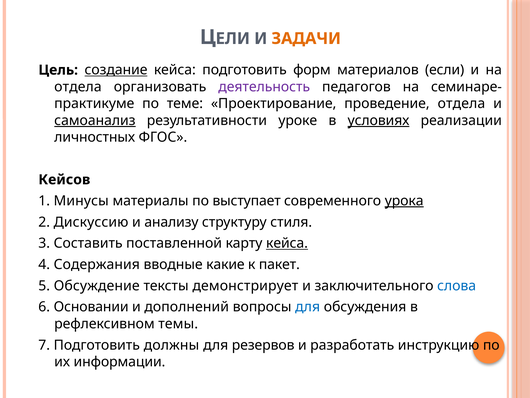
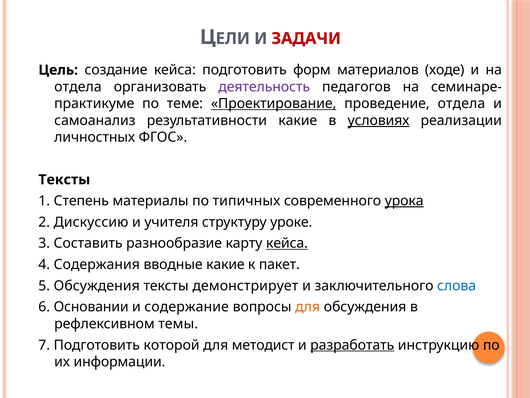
ЗАДАЧИ colour: orange -> red (306, 38)
создание underline: present -> none (116, 70)
если: если -> ходе (445, 70)
Проектирование underline: none -> present (274, 103)
самоанализ underline: present -> none (95, 120)
результативности уроке: уроке -> какие (298, 120)
Кейсов: Кейсов -> Тексты (64, 179)
Минусы: Минусы -> Степень (81, 201)
выступает: выступает -> типичных (246, 201)
анализу: анализу -> учителя (171, 222)
стиля: стиля -> уроке (291, 222)
поставленной: поставленной -> разнообразие (174, 243)
5 Обсуждение: Обсуждение -> Обсуждения (97, 285)
дополнений: дополнений -> содержание (187, 307)
для colour: blue -> orange (308, 307)
должны: должны -> которой (172, 345)
резервов: резервов -> методист (263, 345)
разработать underline: none -> present (352, 345)
